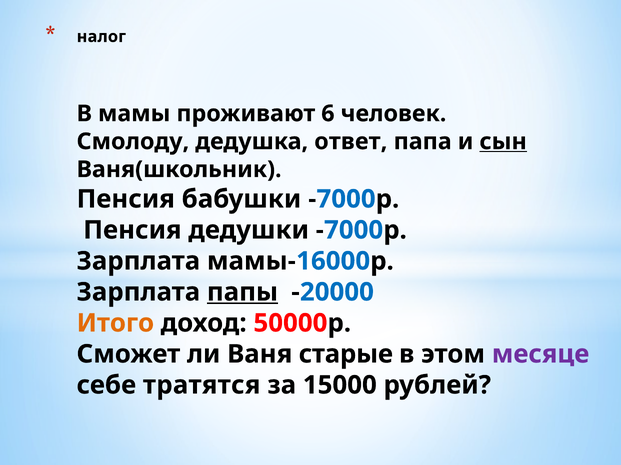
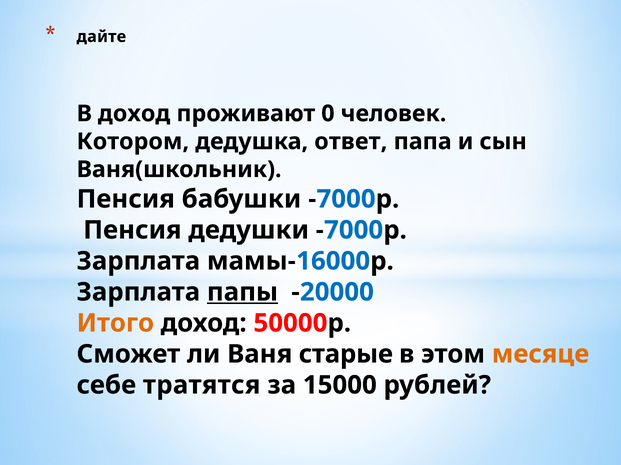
налог: налог -> дайте (101, 37)
В мамы: мамы -> доход (134, 114)
6: 6 -> 0 (328, 114)
Смолоду: Смолоду -> Котором (133, 142)
сын underline: present -> none (503, 142)
месяце colour: purple -> orange (541, 355)
